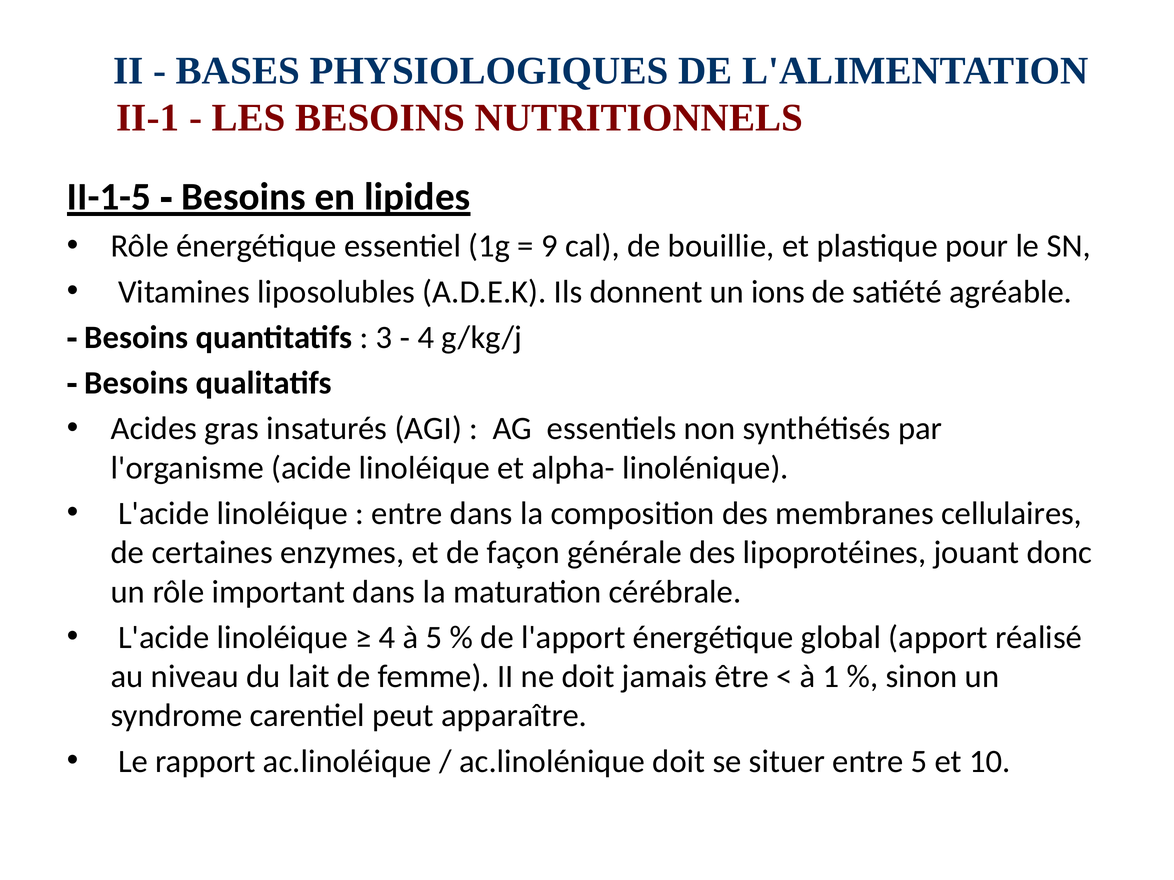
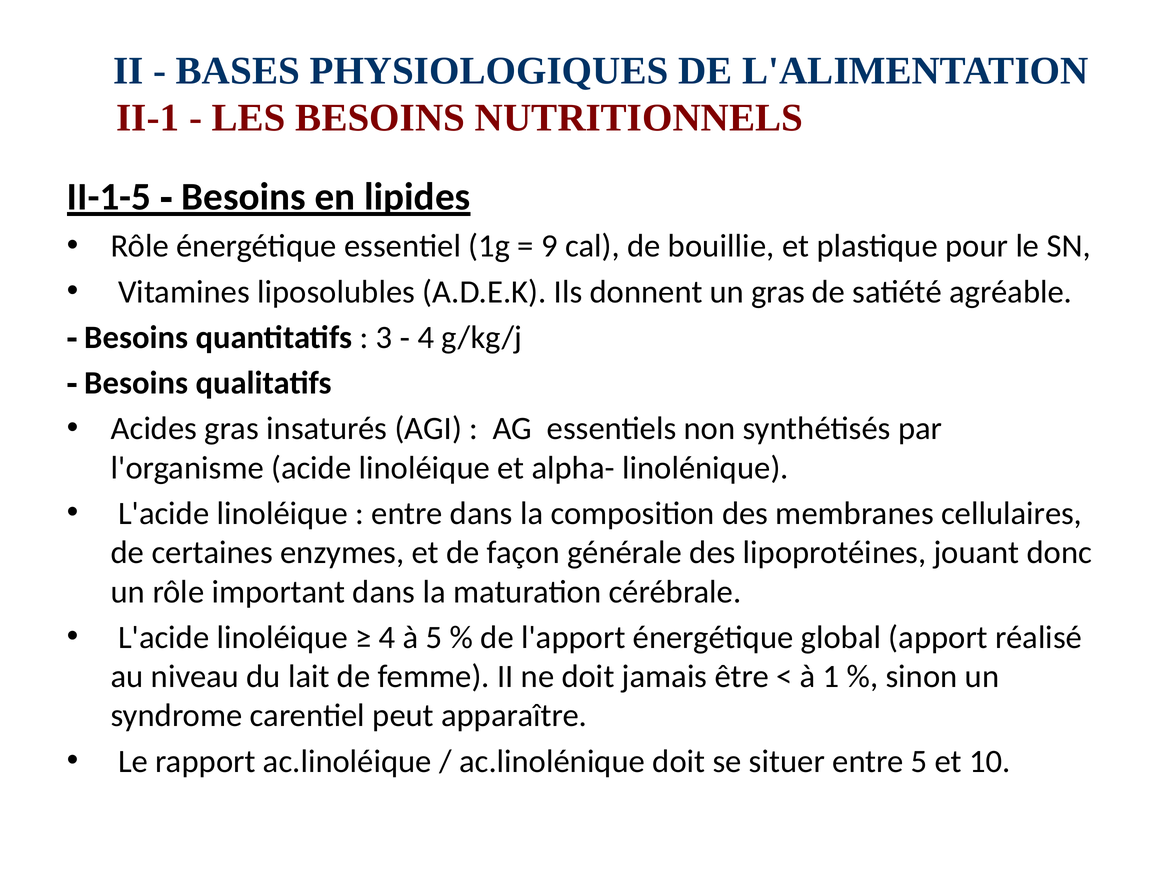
un ions: ions -> gras (778, 292)
